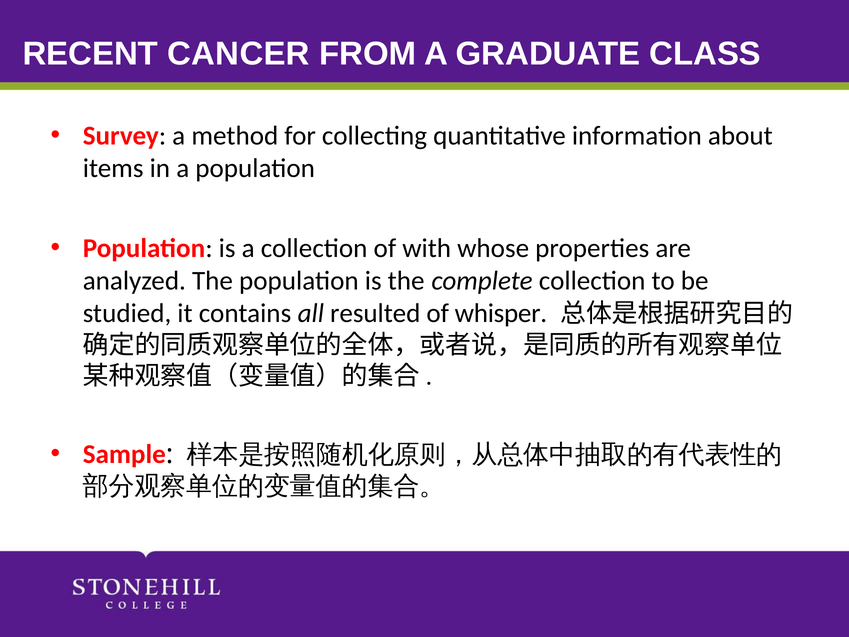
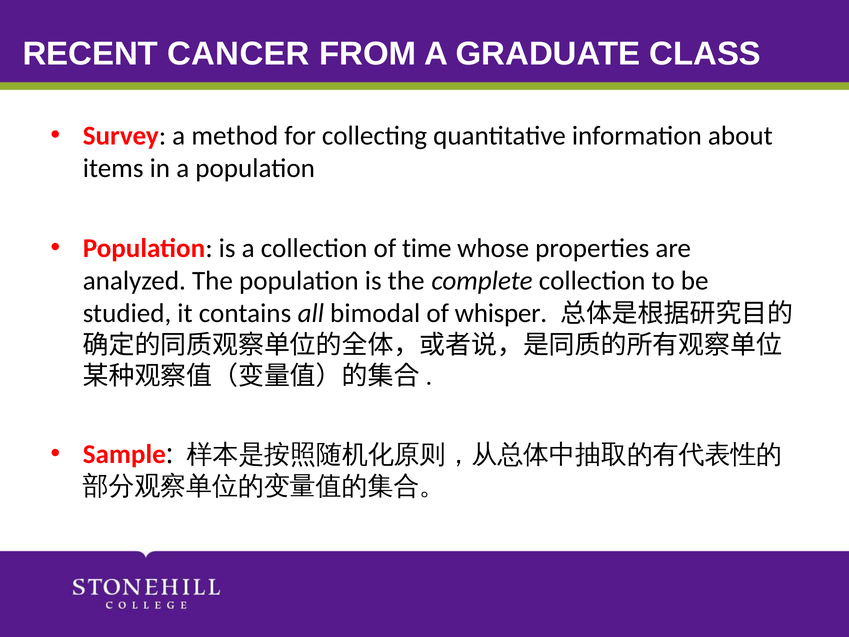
with: with -> time (427, 248)
resulted: resulted -> bimodal (375, 313)
